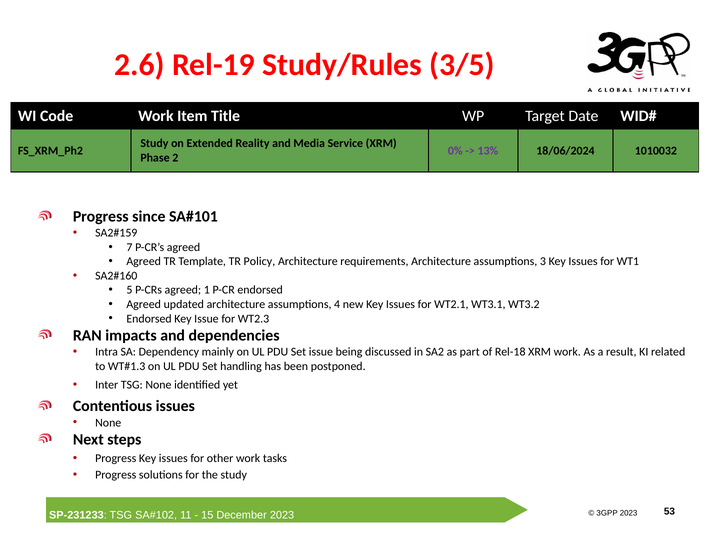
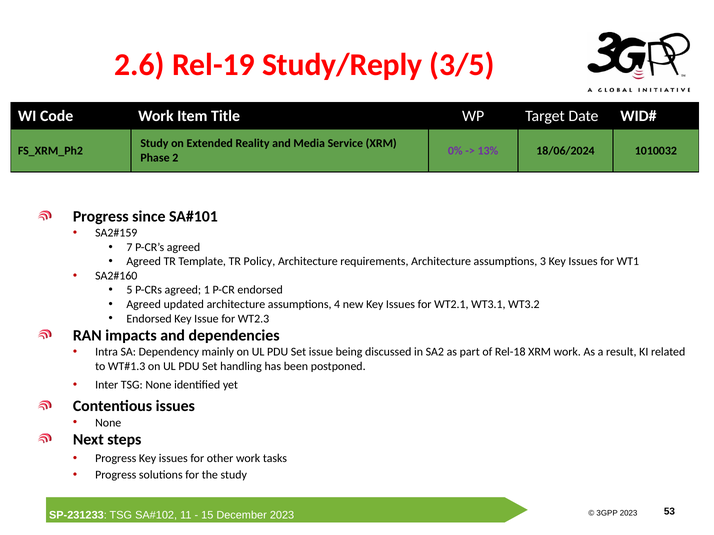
Study/Rules: Study/Rules -> Study/Reply (342, 65)
